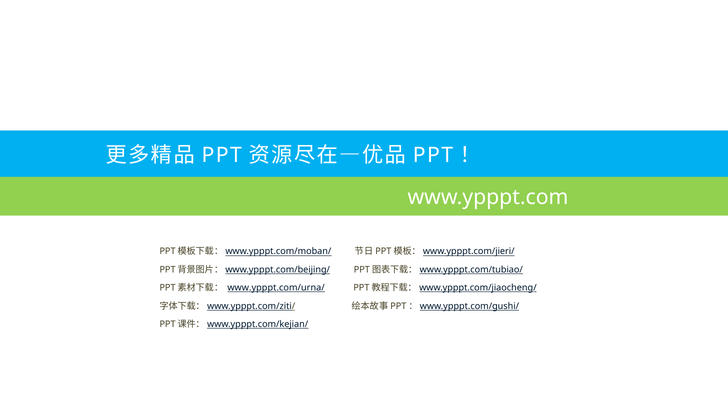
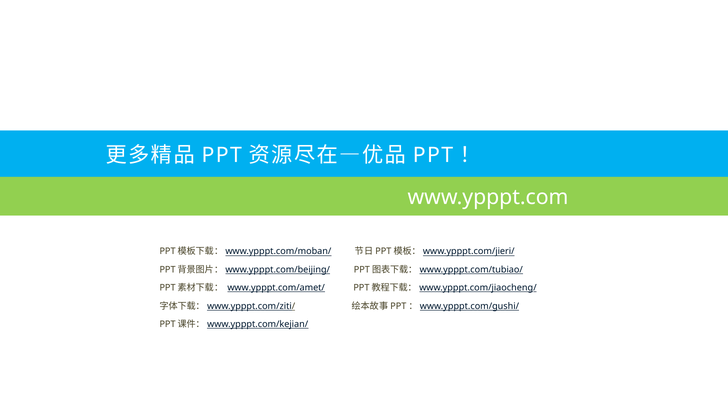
www.ypppt.com/urna/: www.ypppt.com/urna/ -> www.ypppt.com/amet/ (276, 287)
